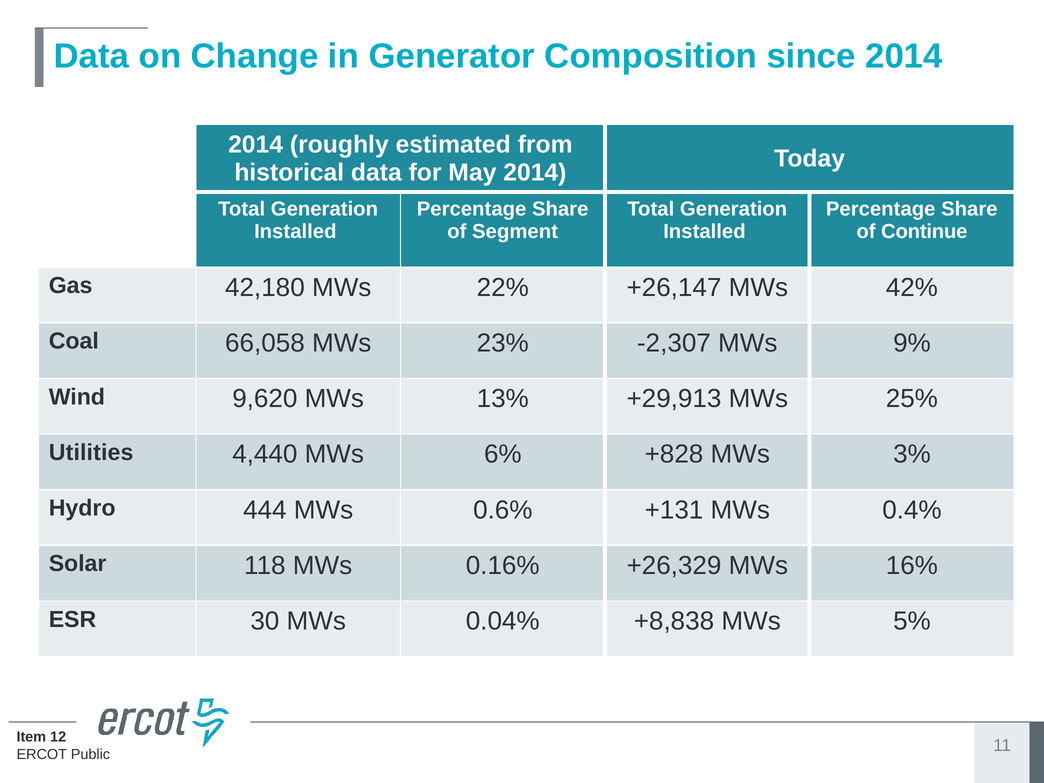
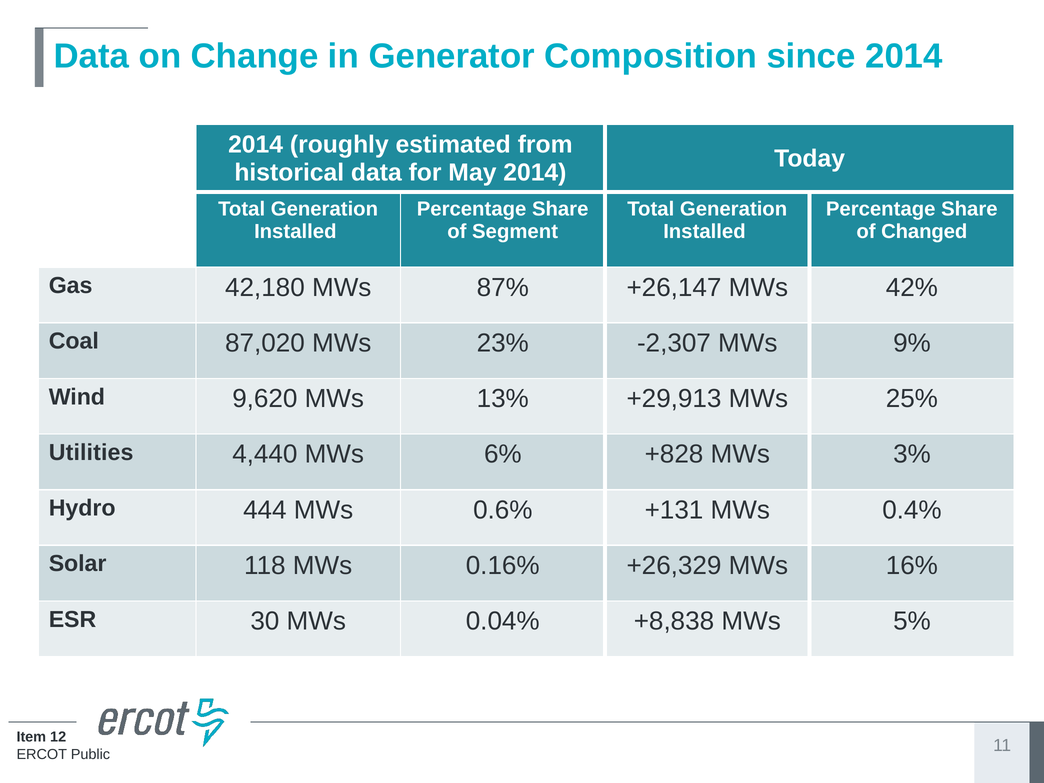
Continue: Continue -> Changed (924, 232)
22%: 22% -> 87% (503, 288)
66,058: 66,058 -> 87,020 (265, 343)
